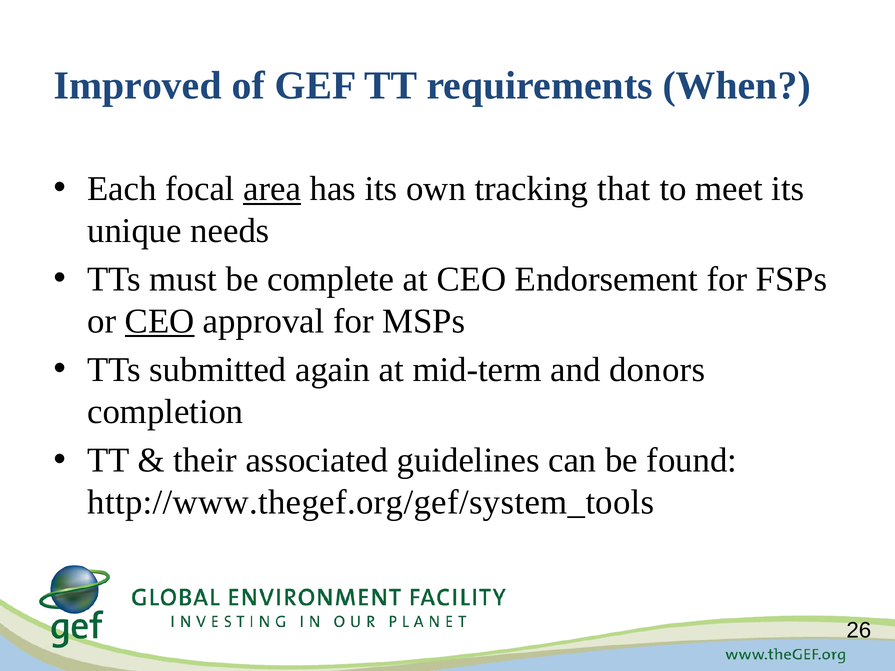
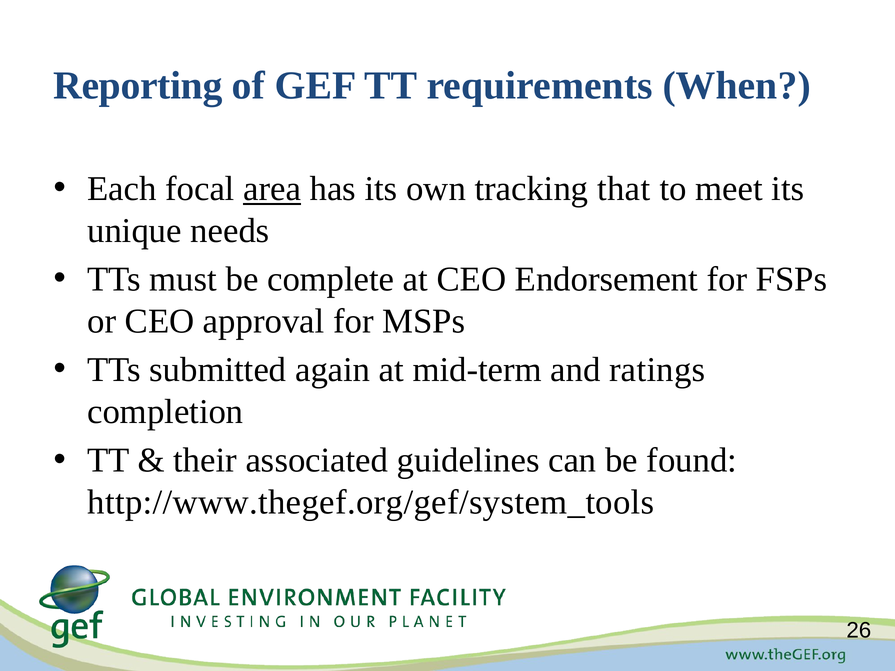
Improved: Improved -> Reporting (138, 86)
CEO underline: present -> none (160, 321)
donors: donors -> ratings (657, 370)
